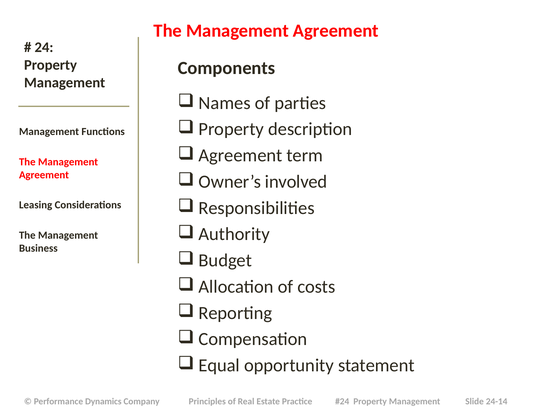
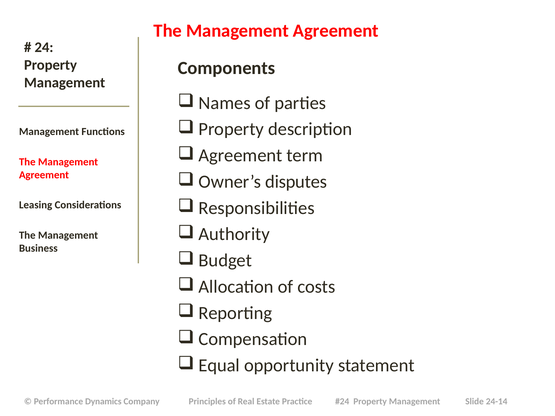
involved: involved -> disputes (296, 182)
